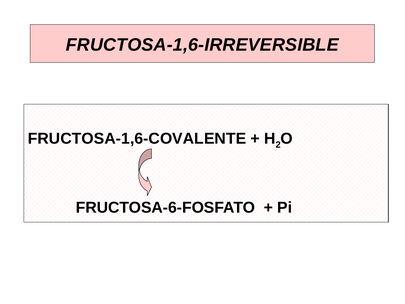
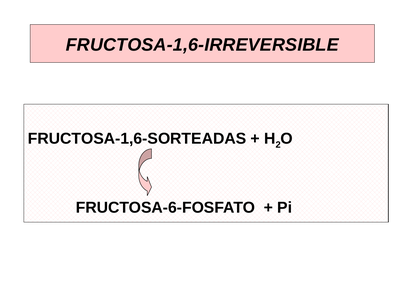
FRUCTOSA-1,6-COVALENTE: FRUCTOSA-1,6-COVALENTE -> FRUCTOSA-1,6-SORTEADAS (137, 139)
